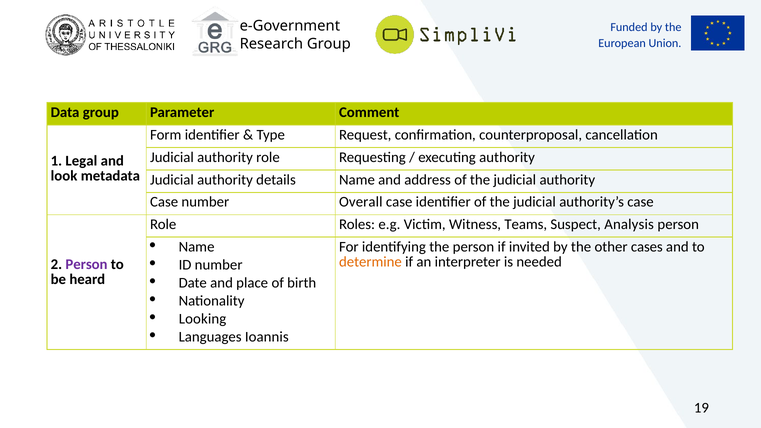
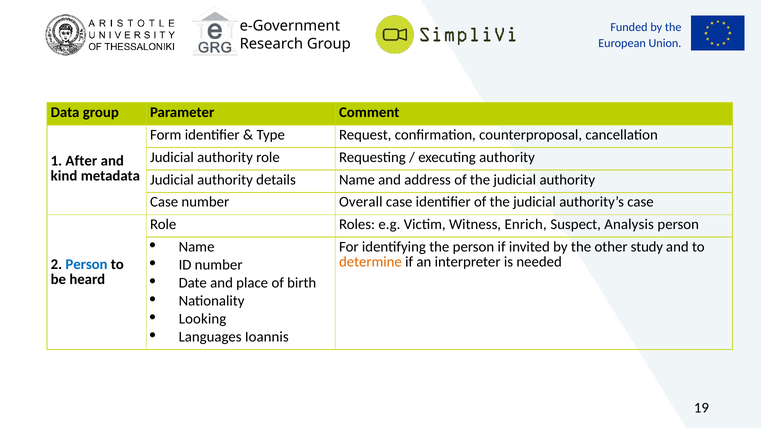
Legal: Legal -> After (81, 161)
look: look -> kind (64, 176)
Teams: Teams -> Enrich (526, 225)
cases: cases -> study (647, 247)
Person colour: purple -> blue (87, 264)
